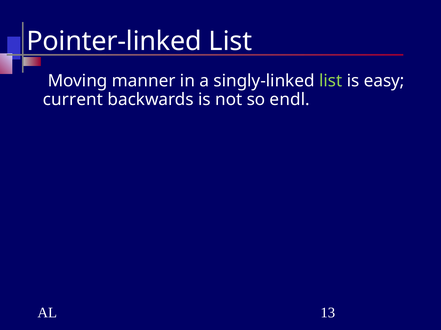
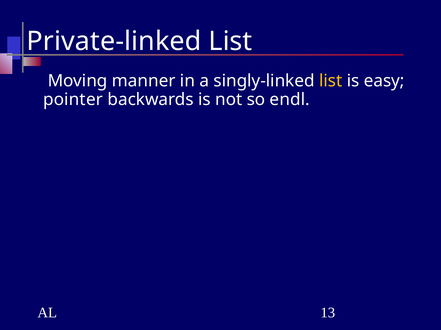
Pointer-linked: Pointer-linked -> Private-linked (114, 42)
list colour: light green -> yellow (331, 81)
current: current -> pointer (73, 100)
